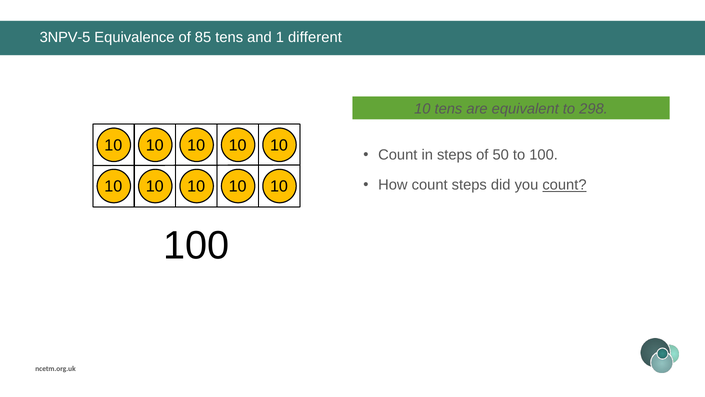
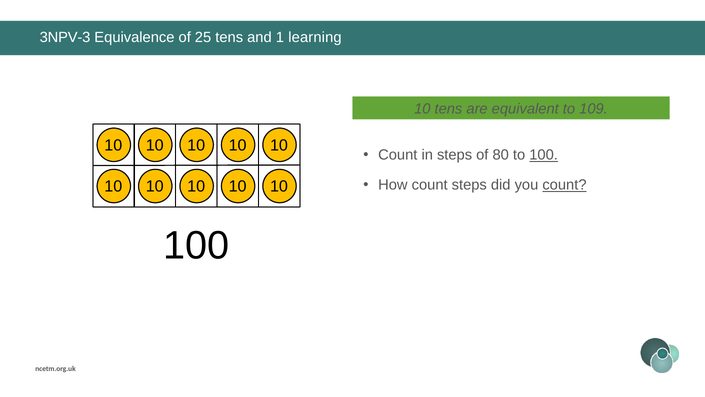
3NPV-5: 3NPV-5 -> 3NPV-3 (65, 37)
85: 85 -> 25 (203, 37)
different: different -> learning (315, 37)
298: 298 -> 109 (594, 109)
50: 50 -> 80 (501, 155)
100 underline: none -> present (544, 155)
